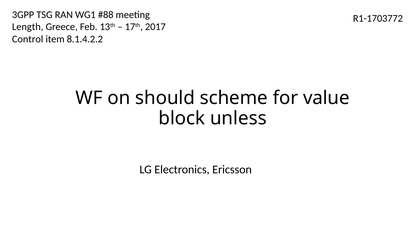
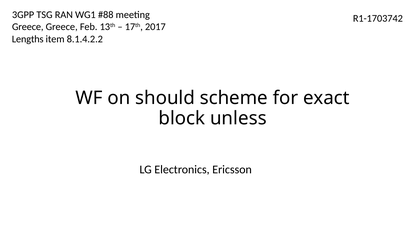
R1-1703772: R1-1703772 -> R1-1703742 (378, 19)
Length: Length -> Greece (28, 27)
Control: Control -> Lengths (28, 39)
value: value -> exact (326, 98)
